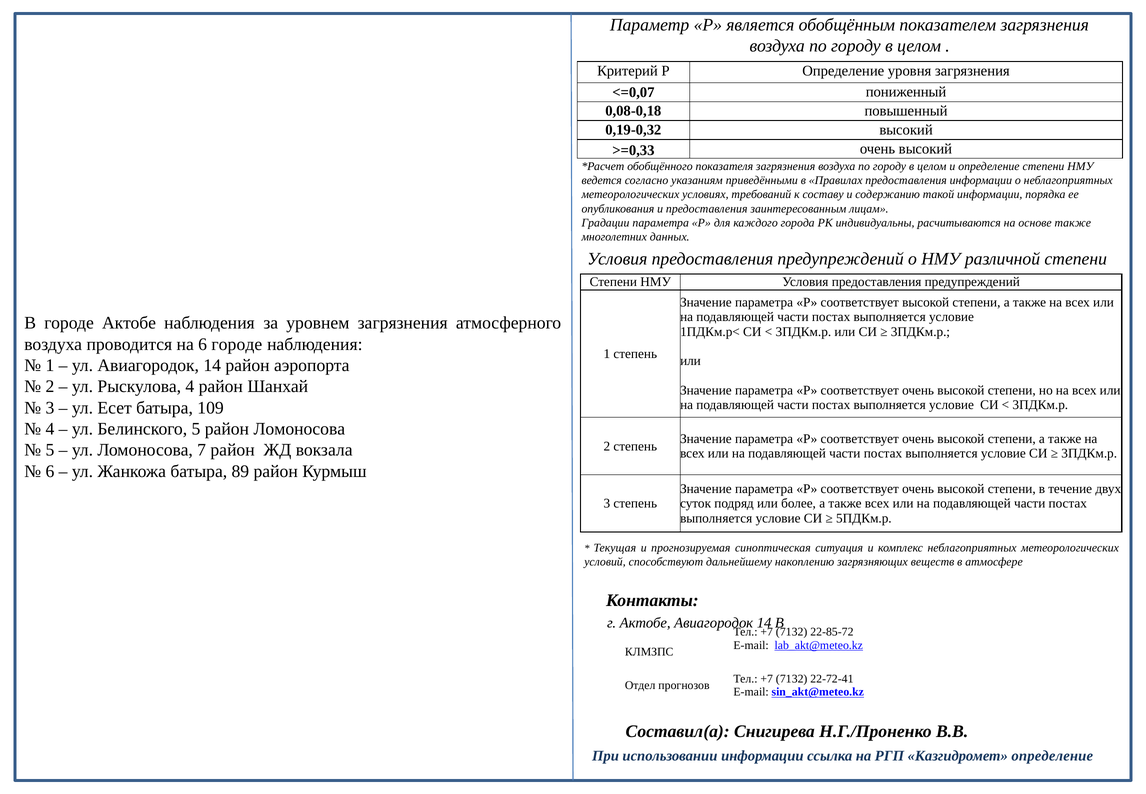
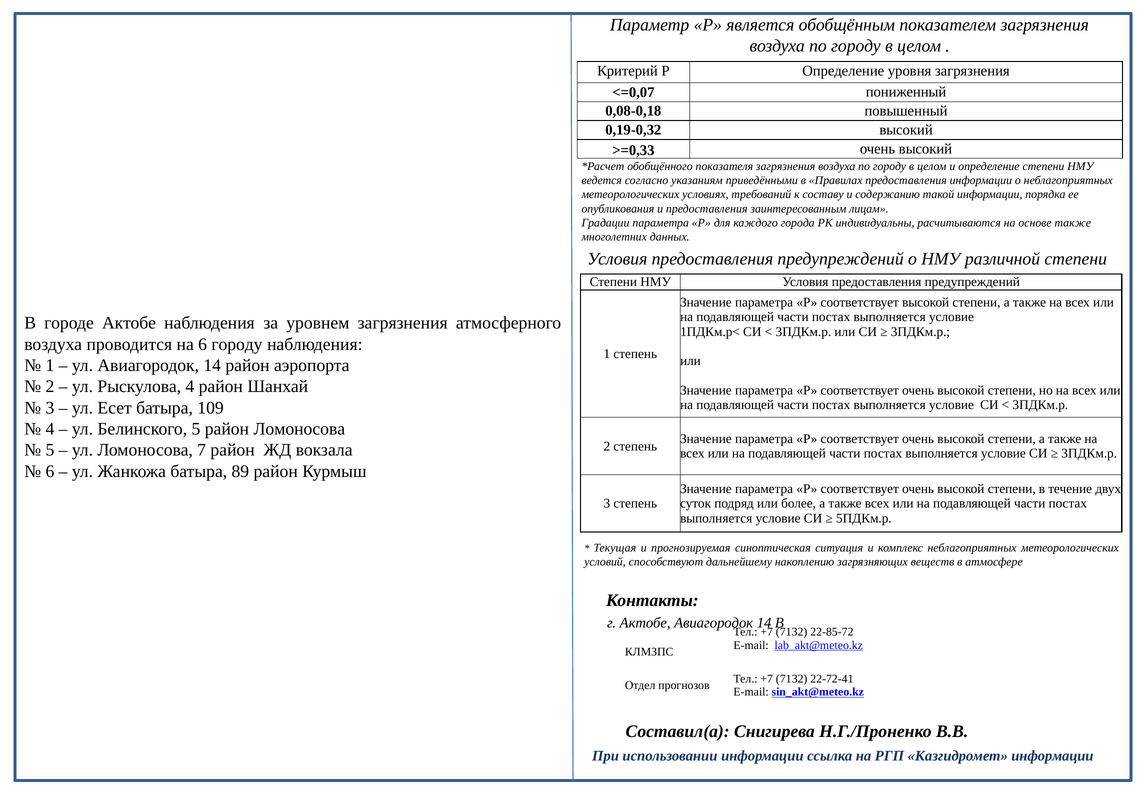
6 городе: городе -> городу (237, 344)
Казгидромет определение: определение -> информации (1052, 755)
